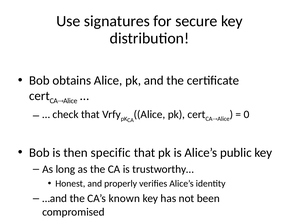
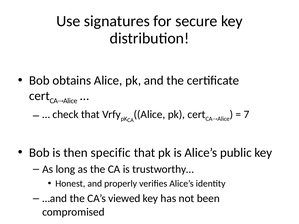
0: 0 -> 7 (246, 115)
known: known -> viewed (124, 199)
